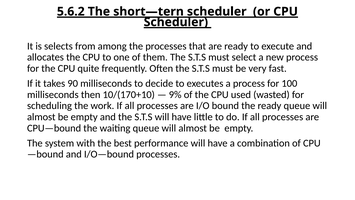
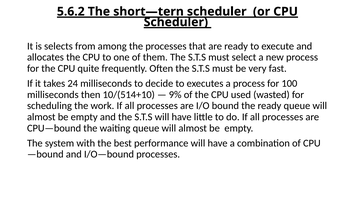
90: 90 -> 24 (73, 83)
10/(170+10: 10/(170+10 -> 10/(514+10 (129, 94)
